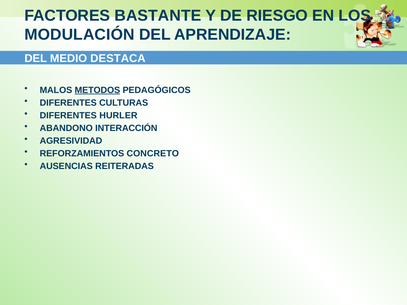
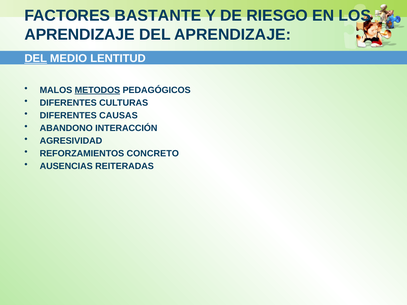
MODULACIÓN: MODULACIÓN -> APRENDIZAJE (80, 35)
DEL underline: none -> present (36, 59)
DESTACA: DESTACA -> LENTITUD (118, 59)
HURLER: HURLER -> CAUSAS (118, 116)
